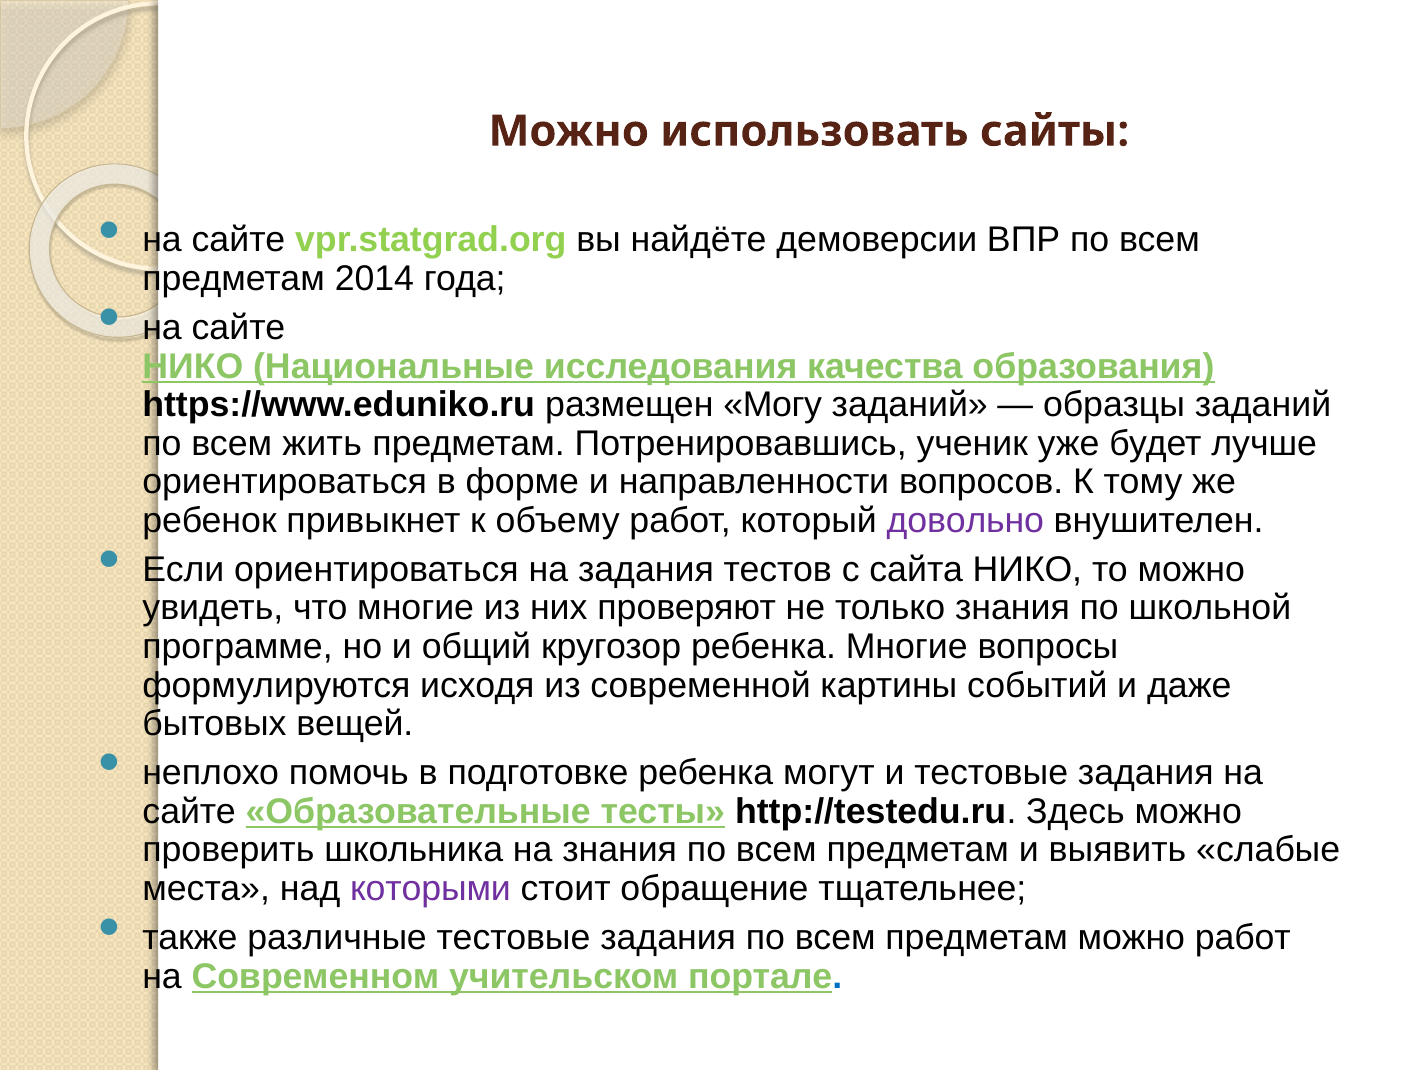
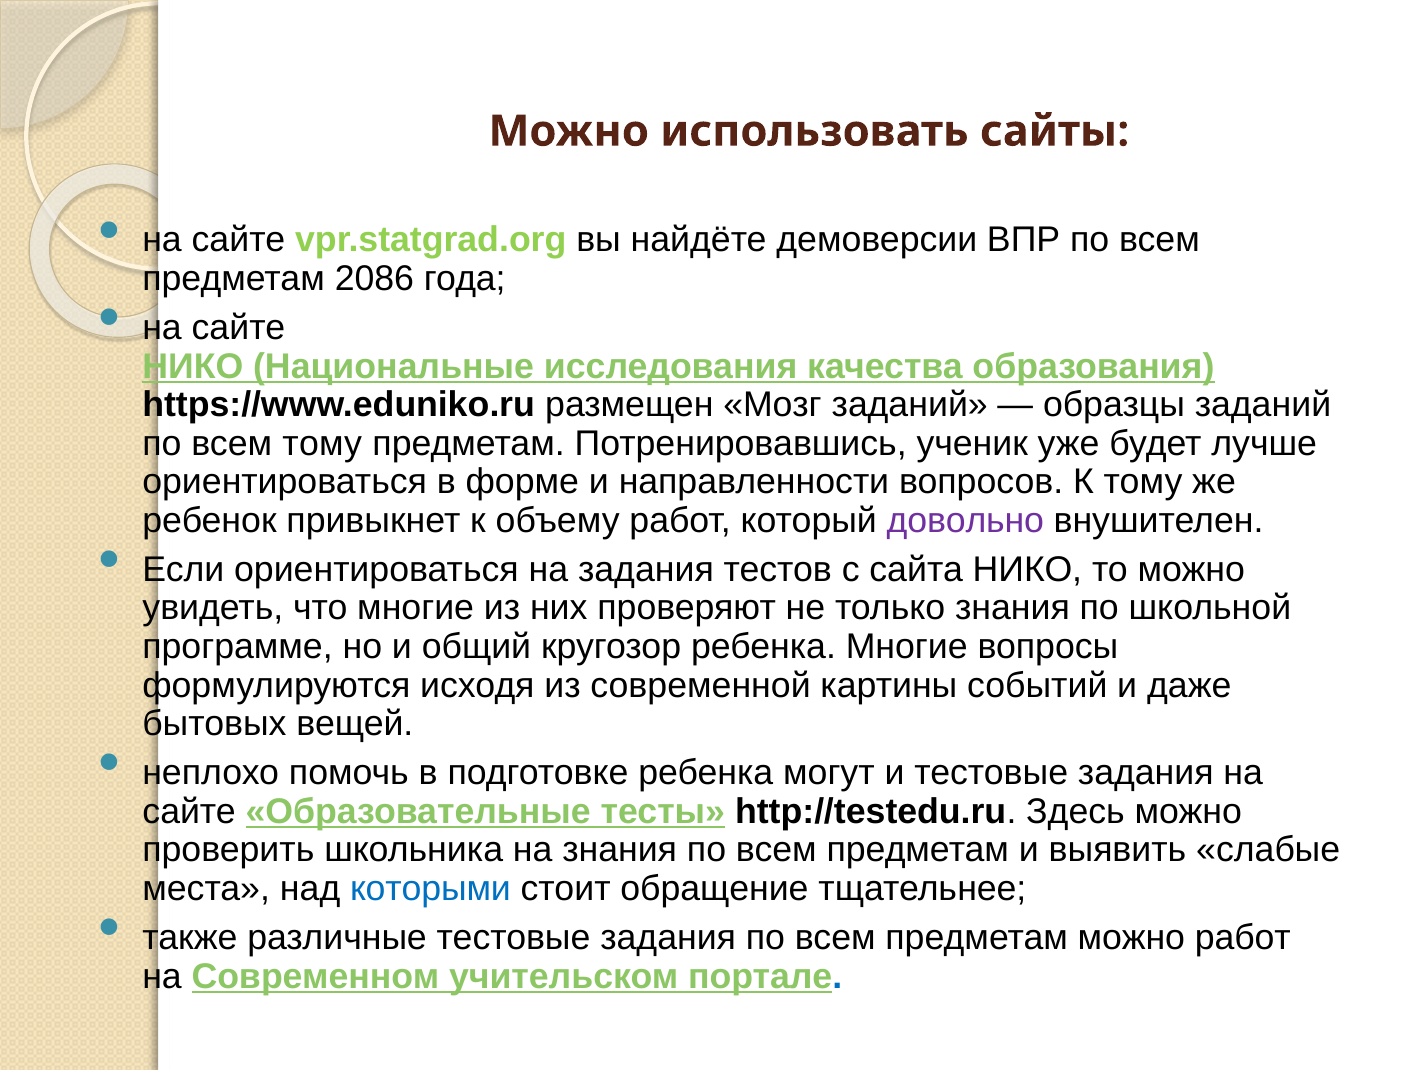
2014: 2014 -> 2086 (374, 279)
Могу: Могу -> Мозг (773, 405)
всем жить: жить -> тому (322, 444)
которыми colour: purple -> blue (431, 889)
